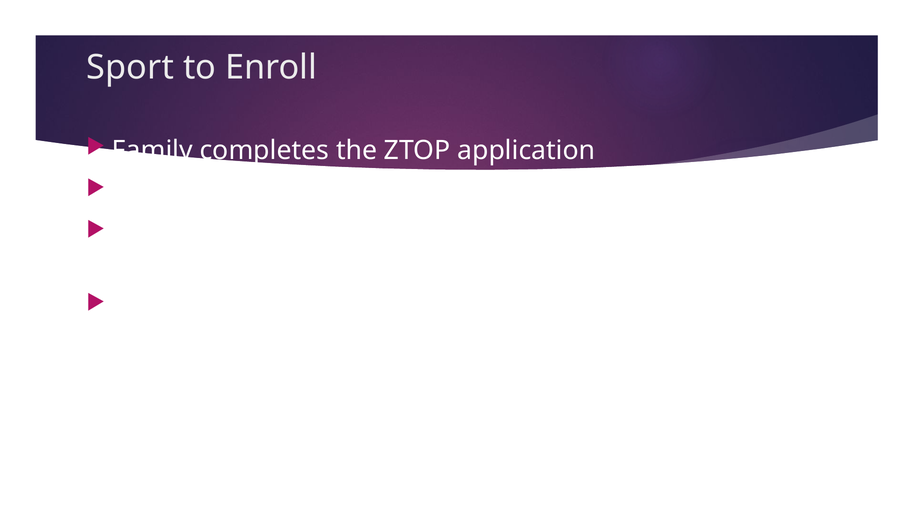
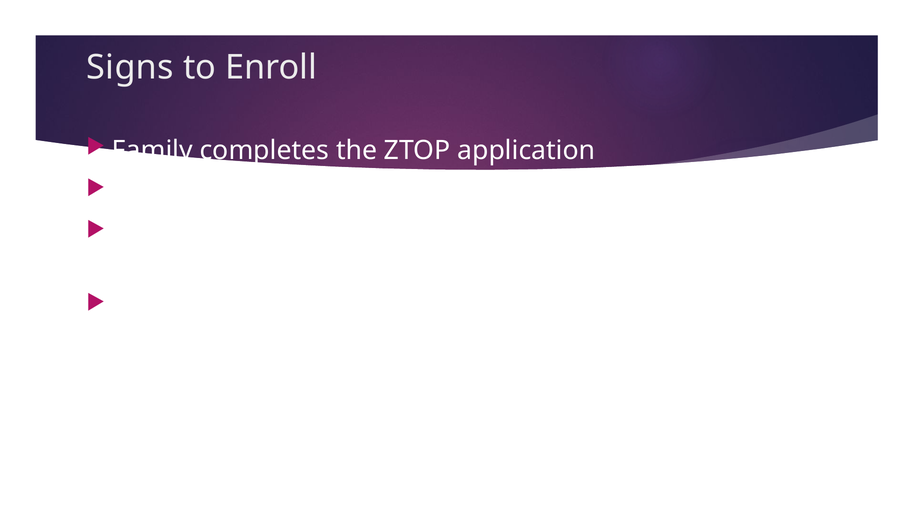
Sport: Sport -> Signs (130, 68)
